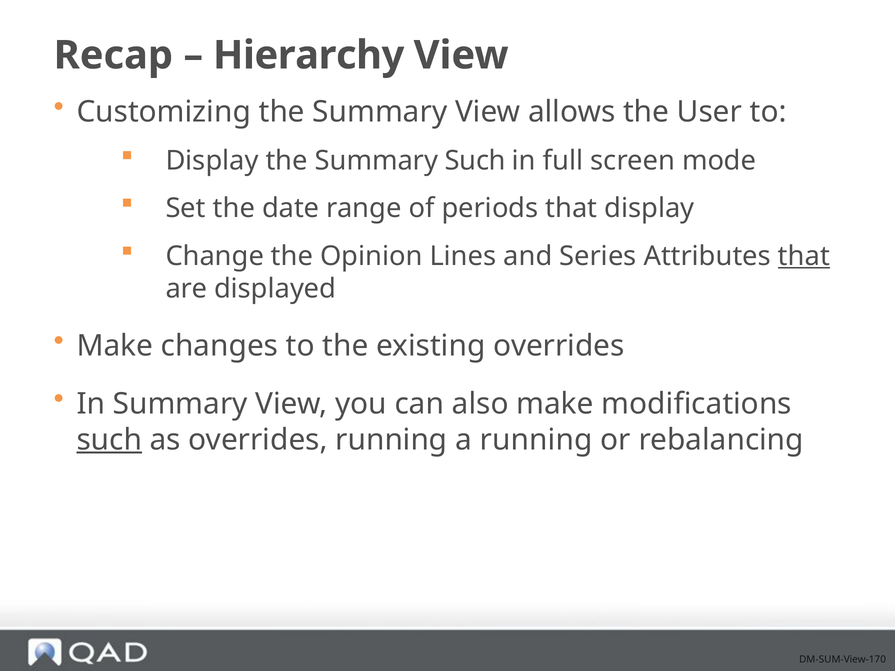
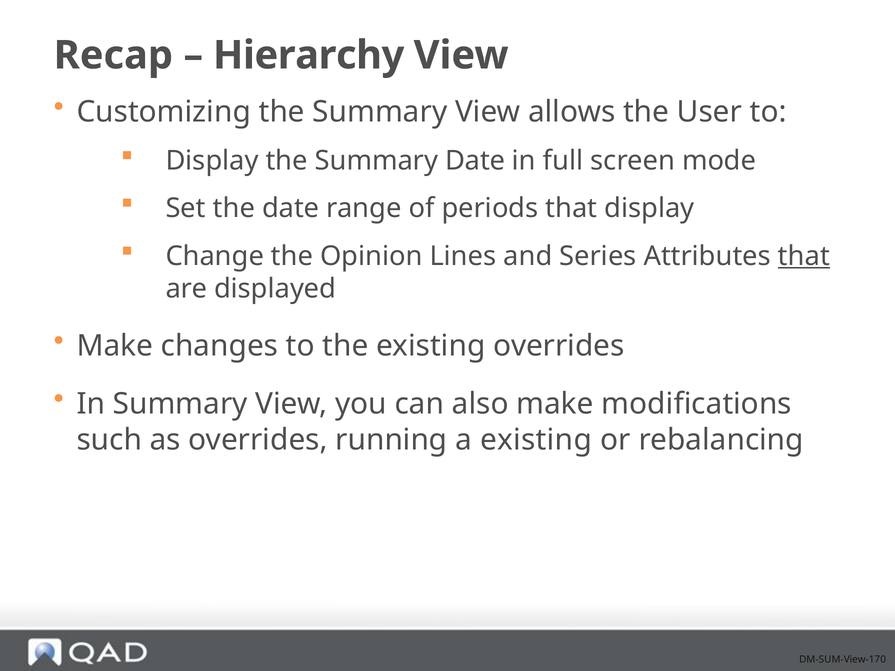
Summary Such: Such -> Date (475, 161)
such underline: present -> none (109, 440)
a running: running -> existing (536, 440)
